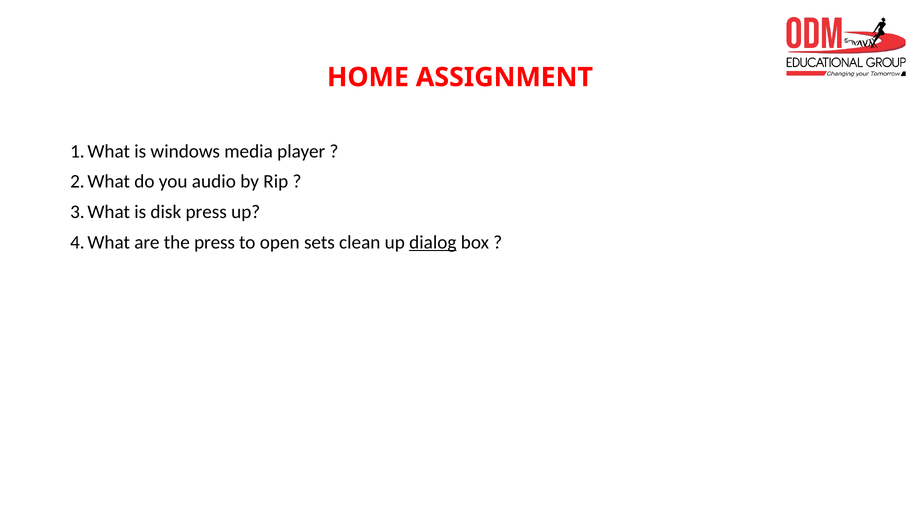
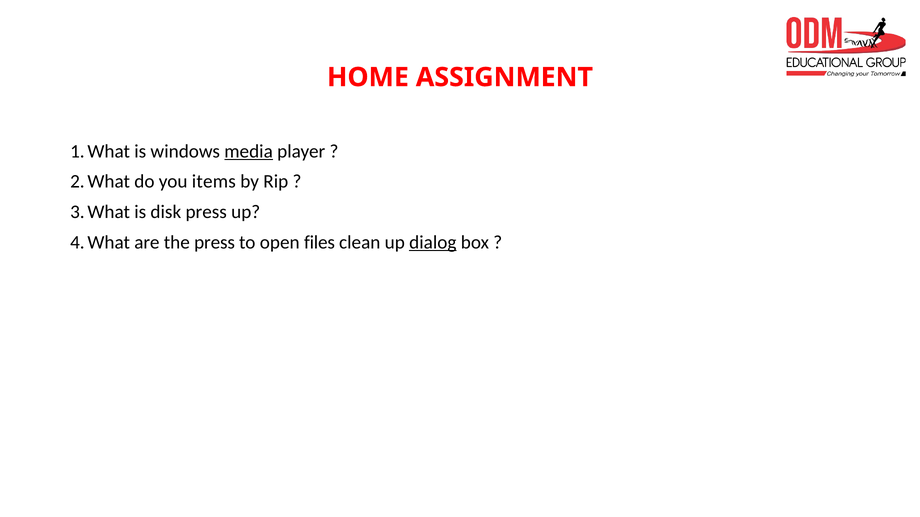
media underline: none -> present (249, 151)
audio: audio -> items (214, 182)
sets: sets -> files (319, 242)
